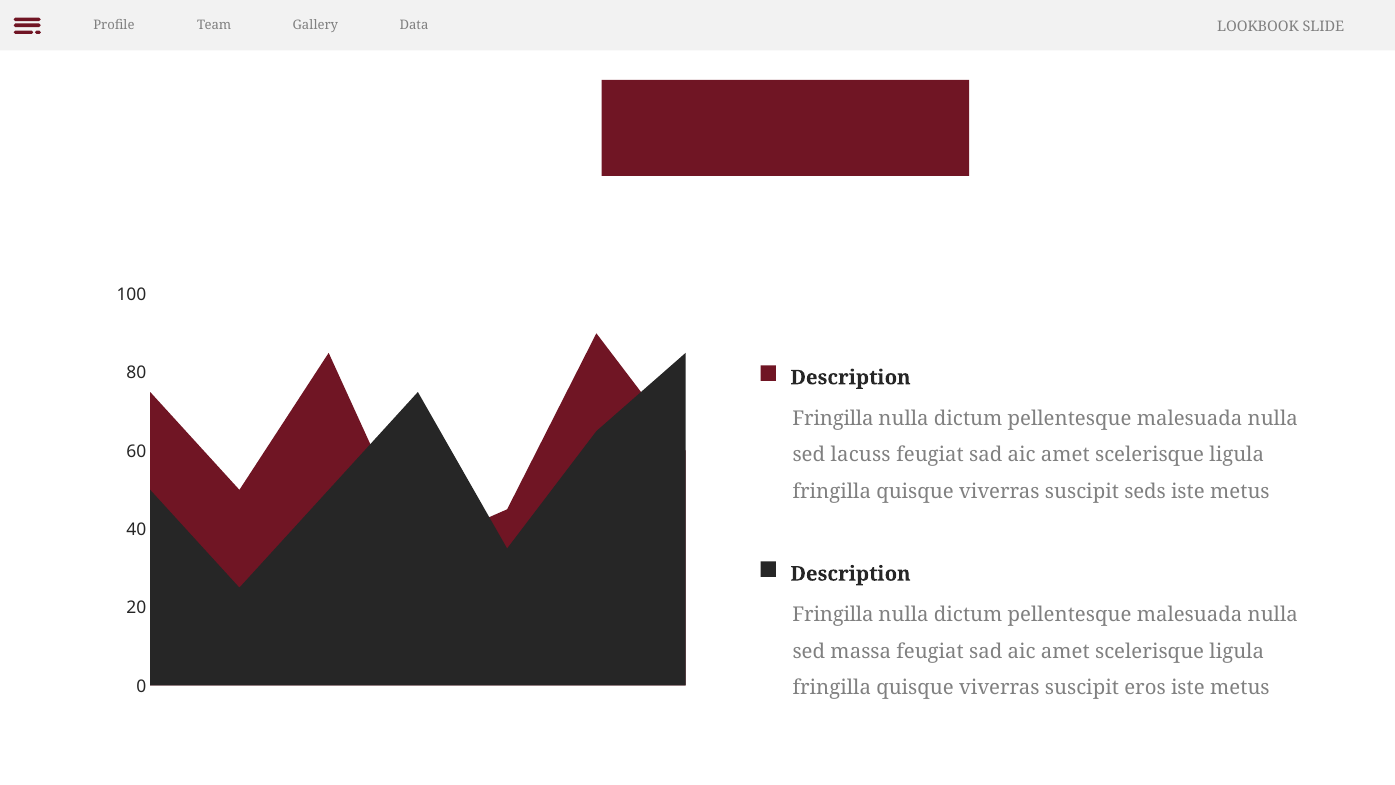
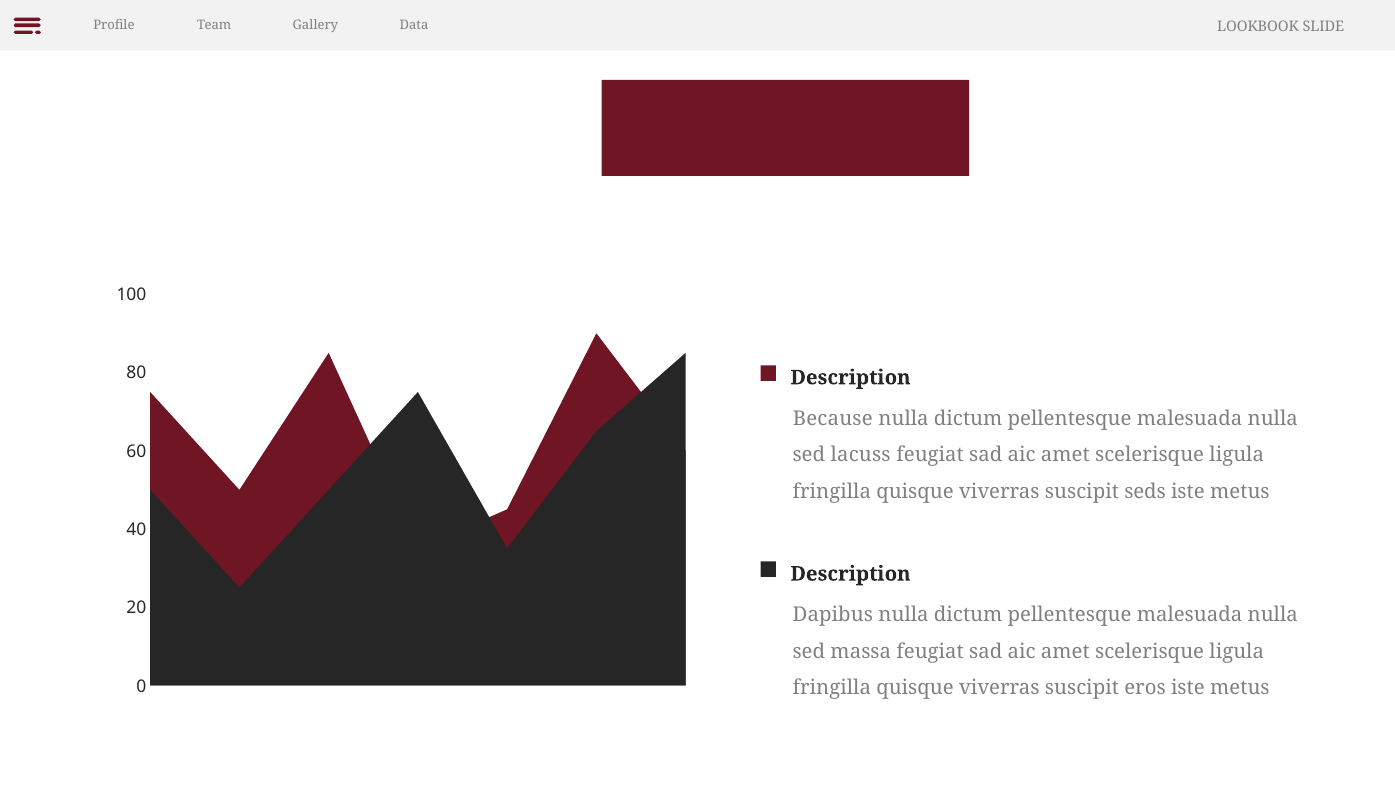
Fringilla: Fringilla -> Because (833, 418)
Fringilla: Fringilla -> Dapibus (833, 614)
